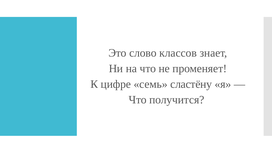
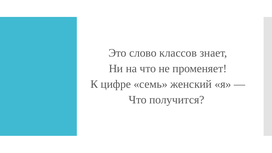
сластёну: сластёну -> женский (191, 84)
